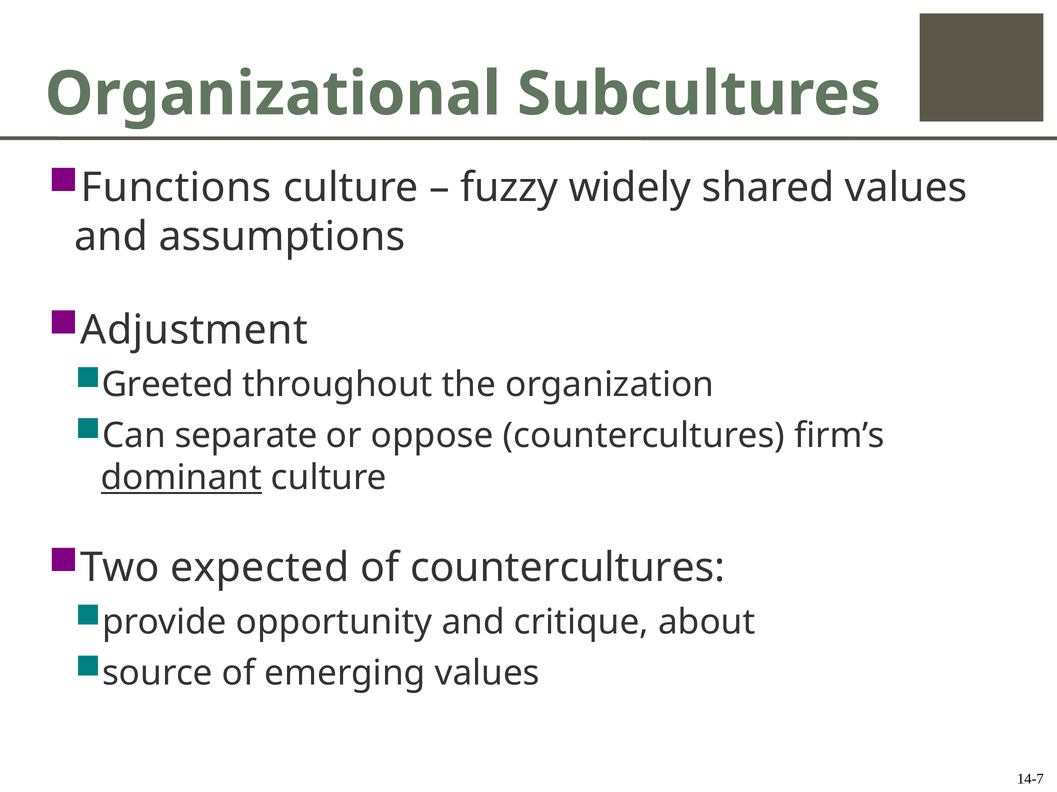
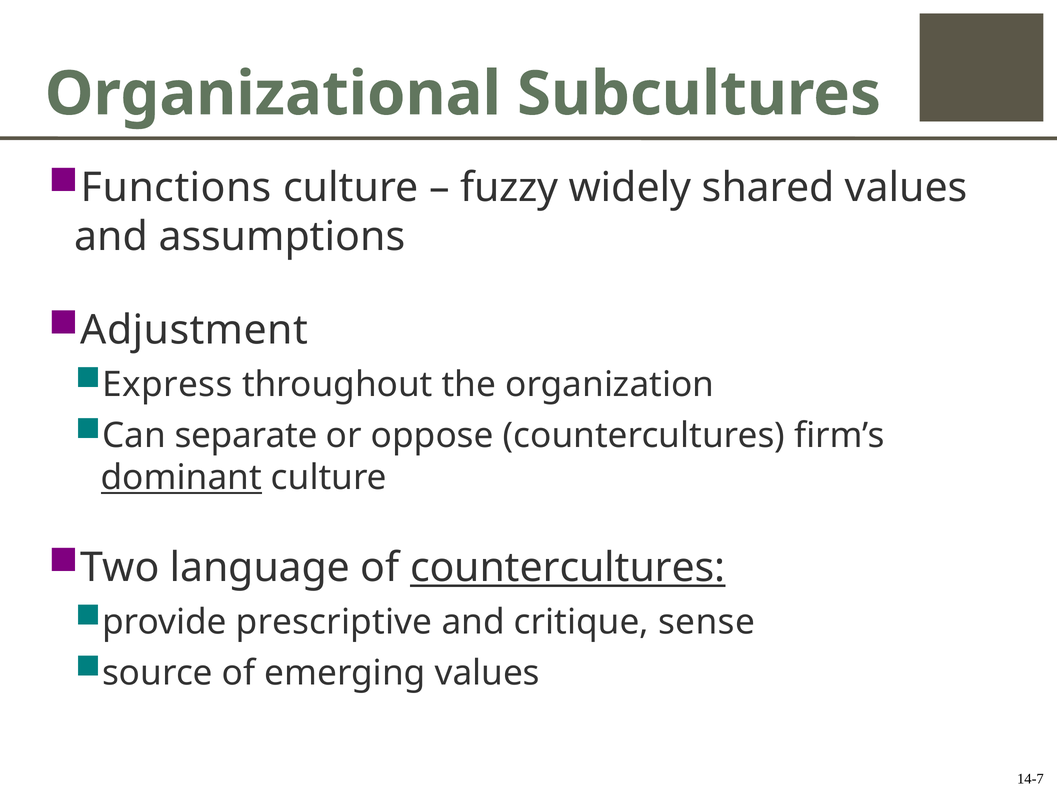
Greeted: Greeted -> Express (167, 385)
expected: expected -> language (260, 568)
countercultures underline: none -> present (568, 568)
opportunity: opportunity -> prescriptive (334, 623)
about: about -> sense (707, 623)
